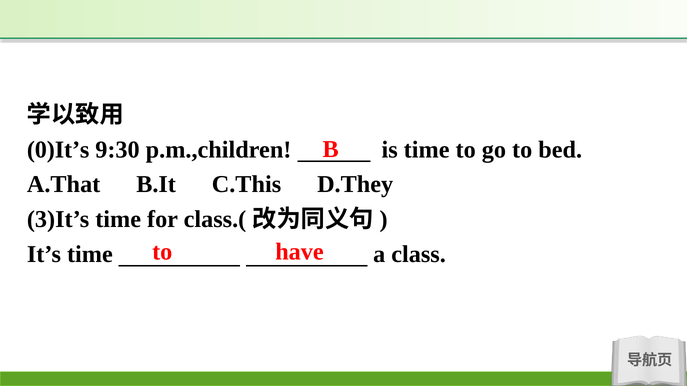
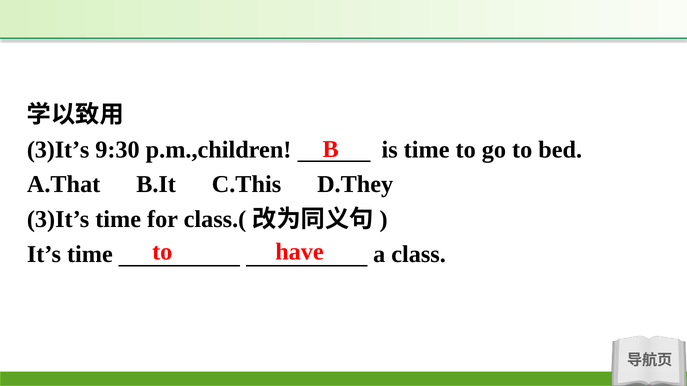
0)It’s: 0)It’s -> 3)It’s (58, 150)
